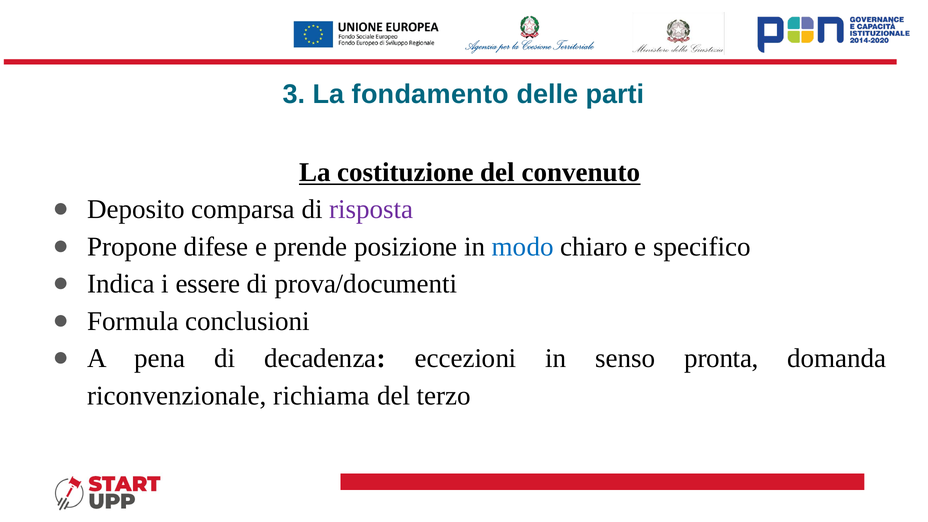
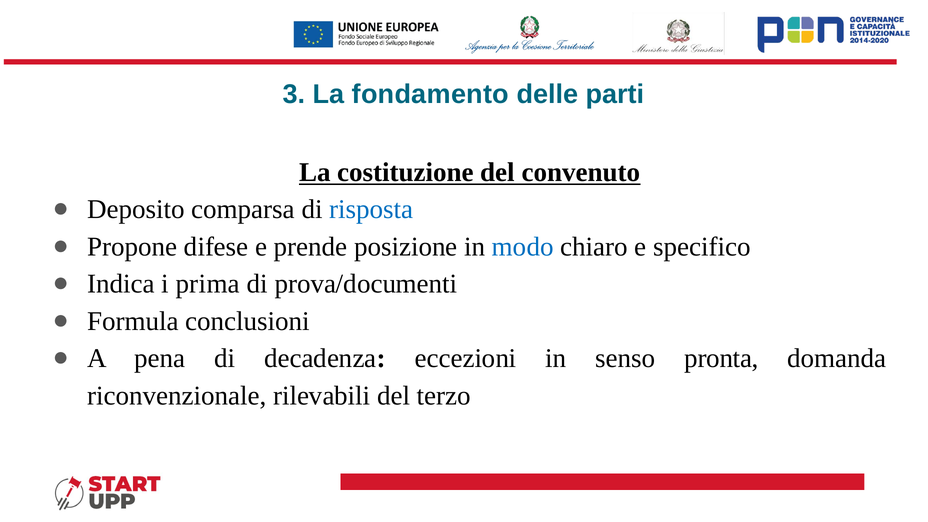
risposta colour: purple -> blue (371, 209)
essere: essere -> prima (208, 284)
richiama: richiama -> rilevabili (322, 396)
